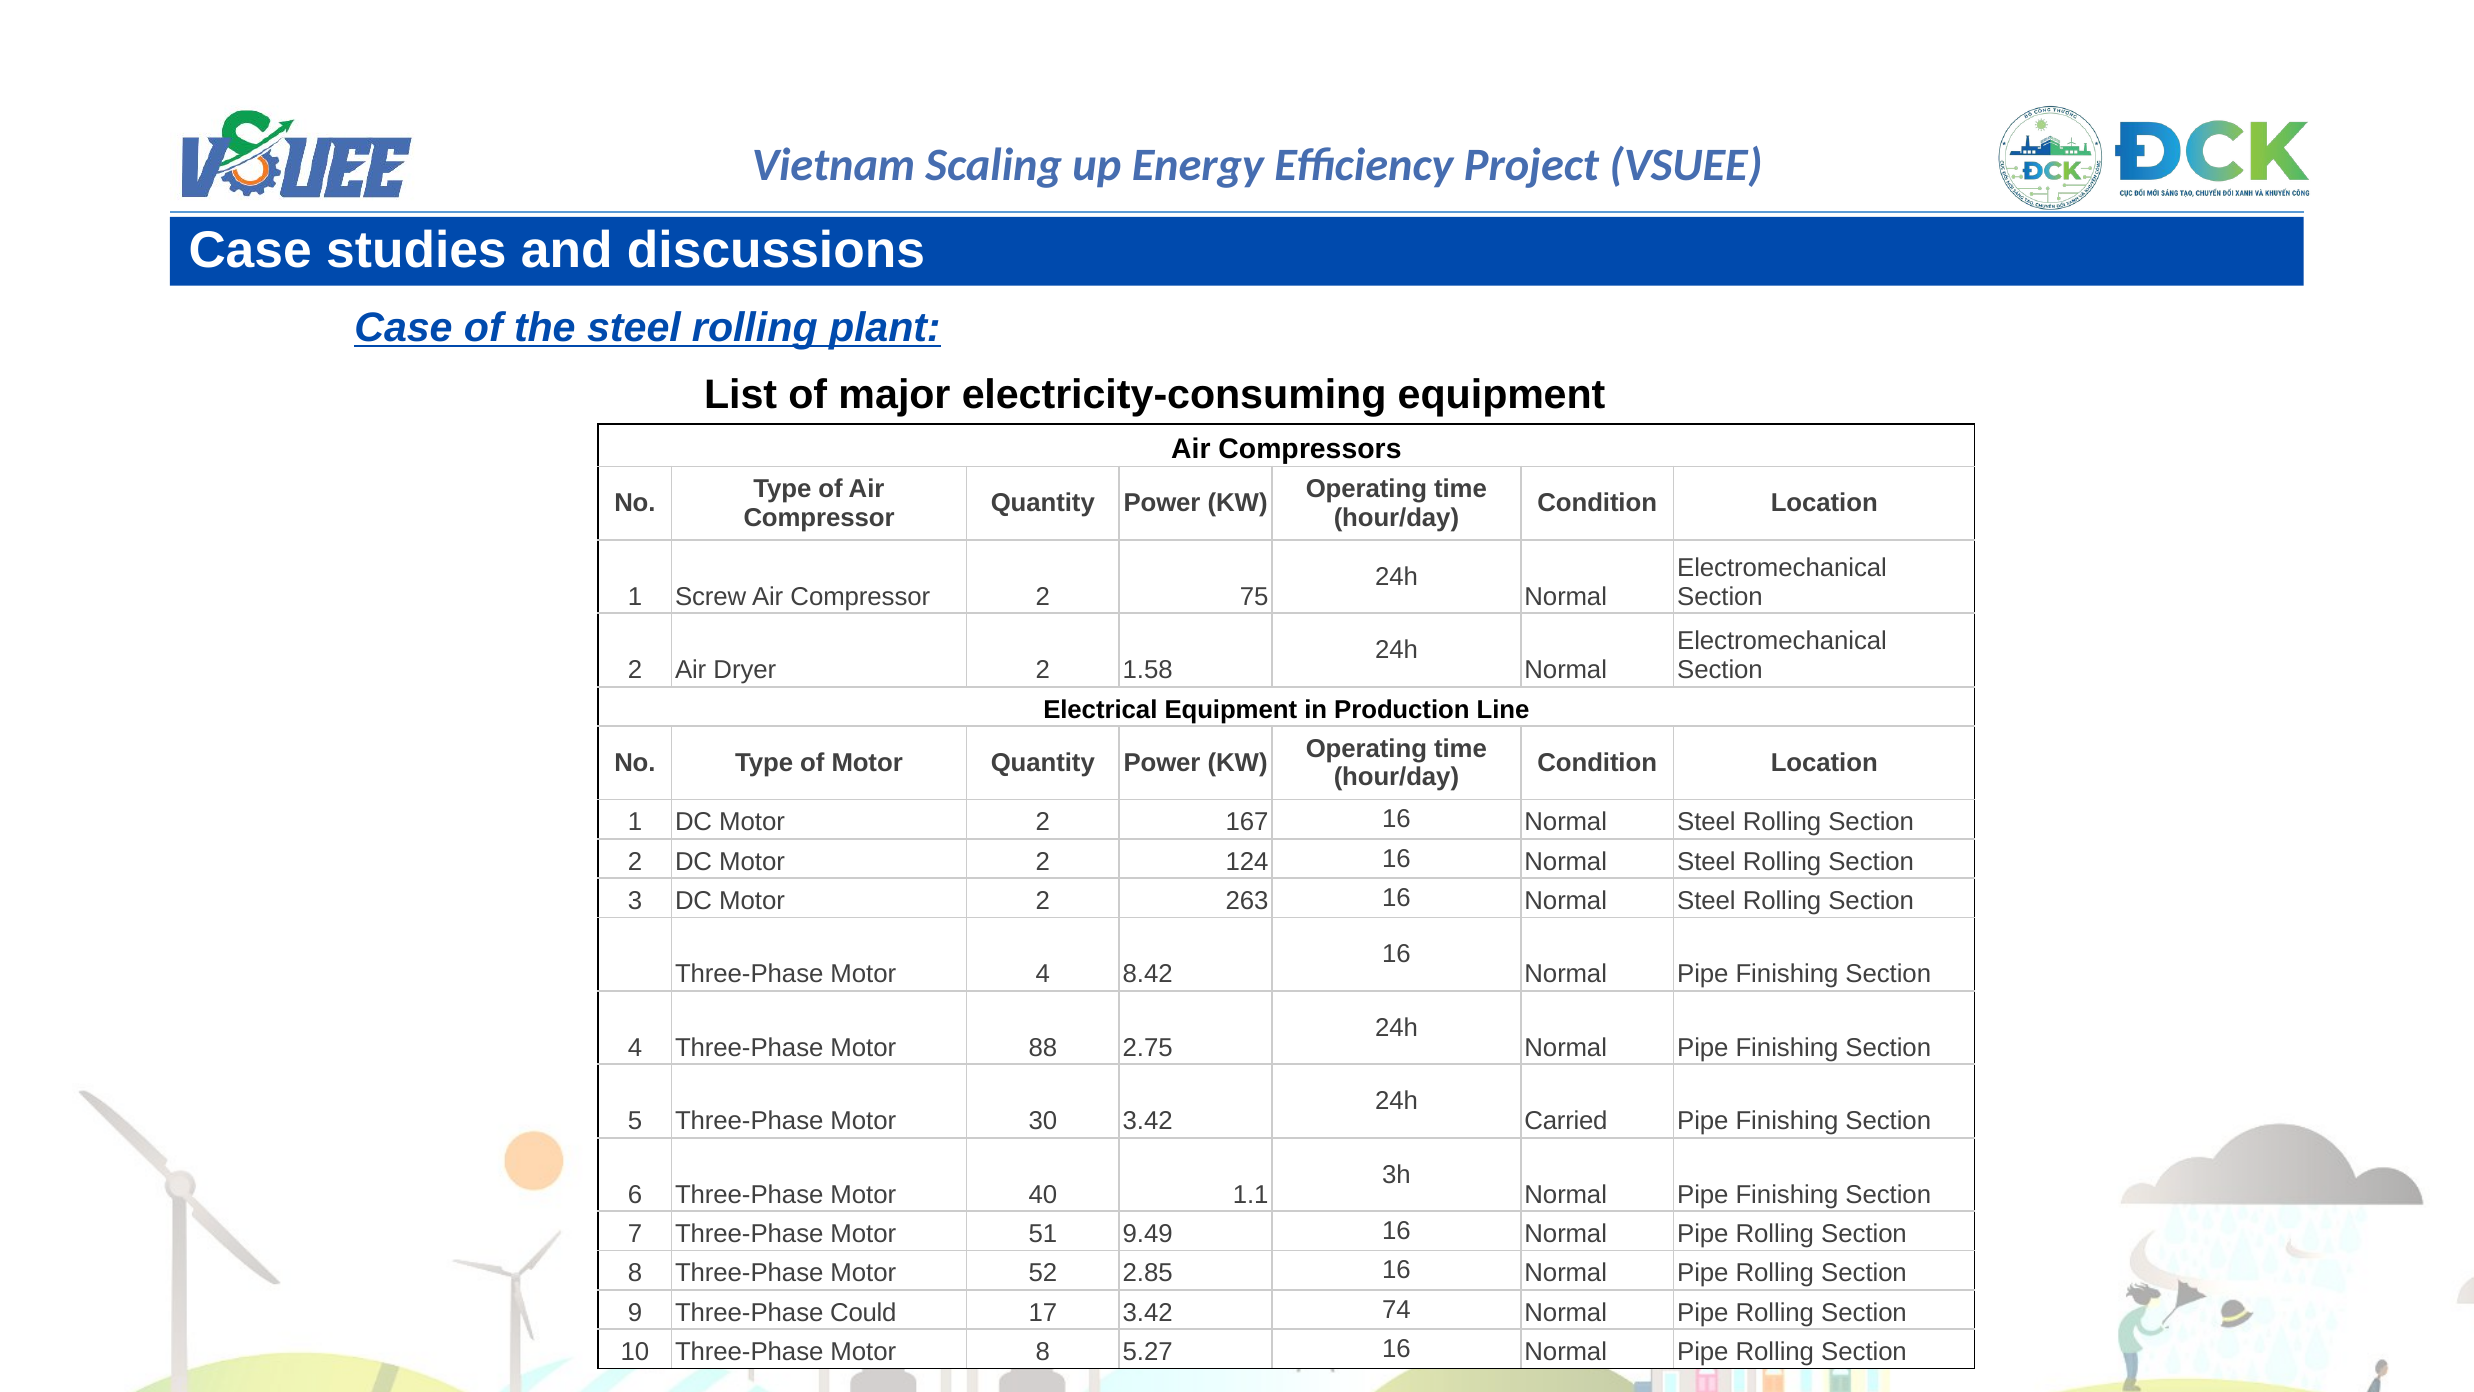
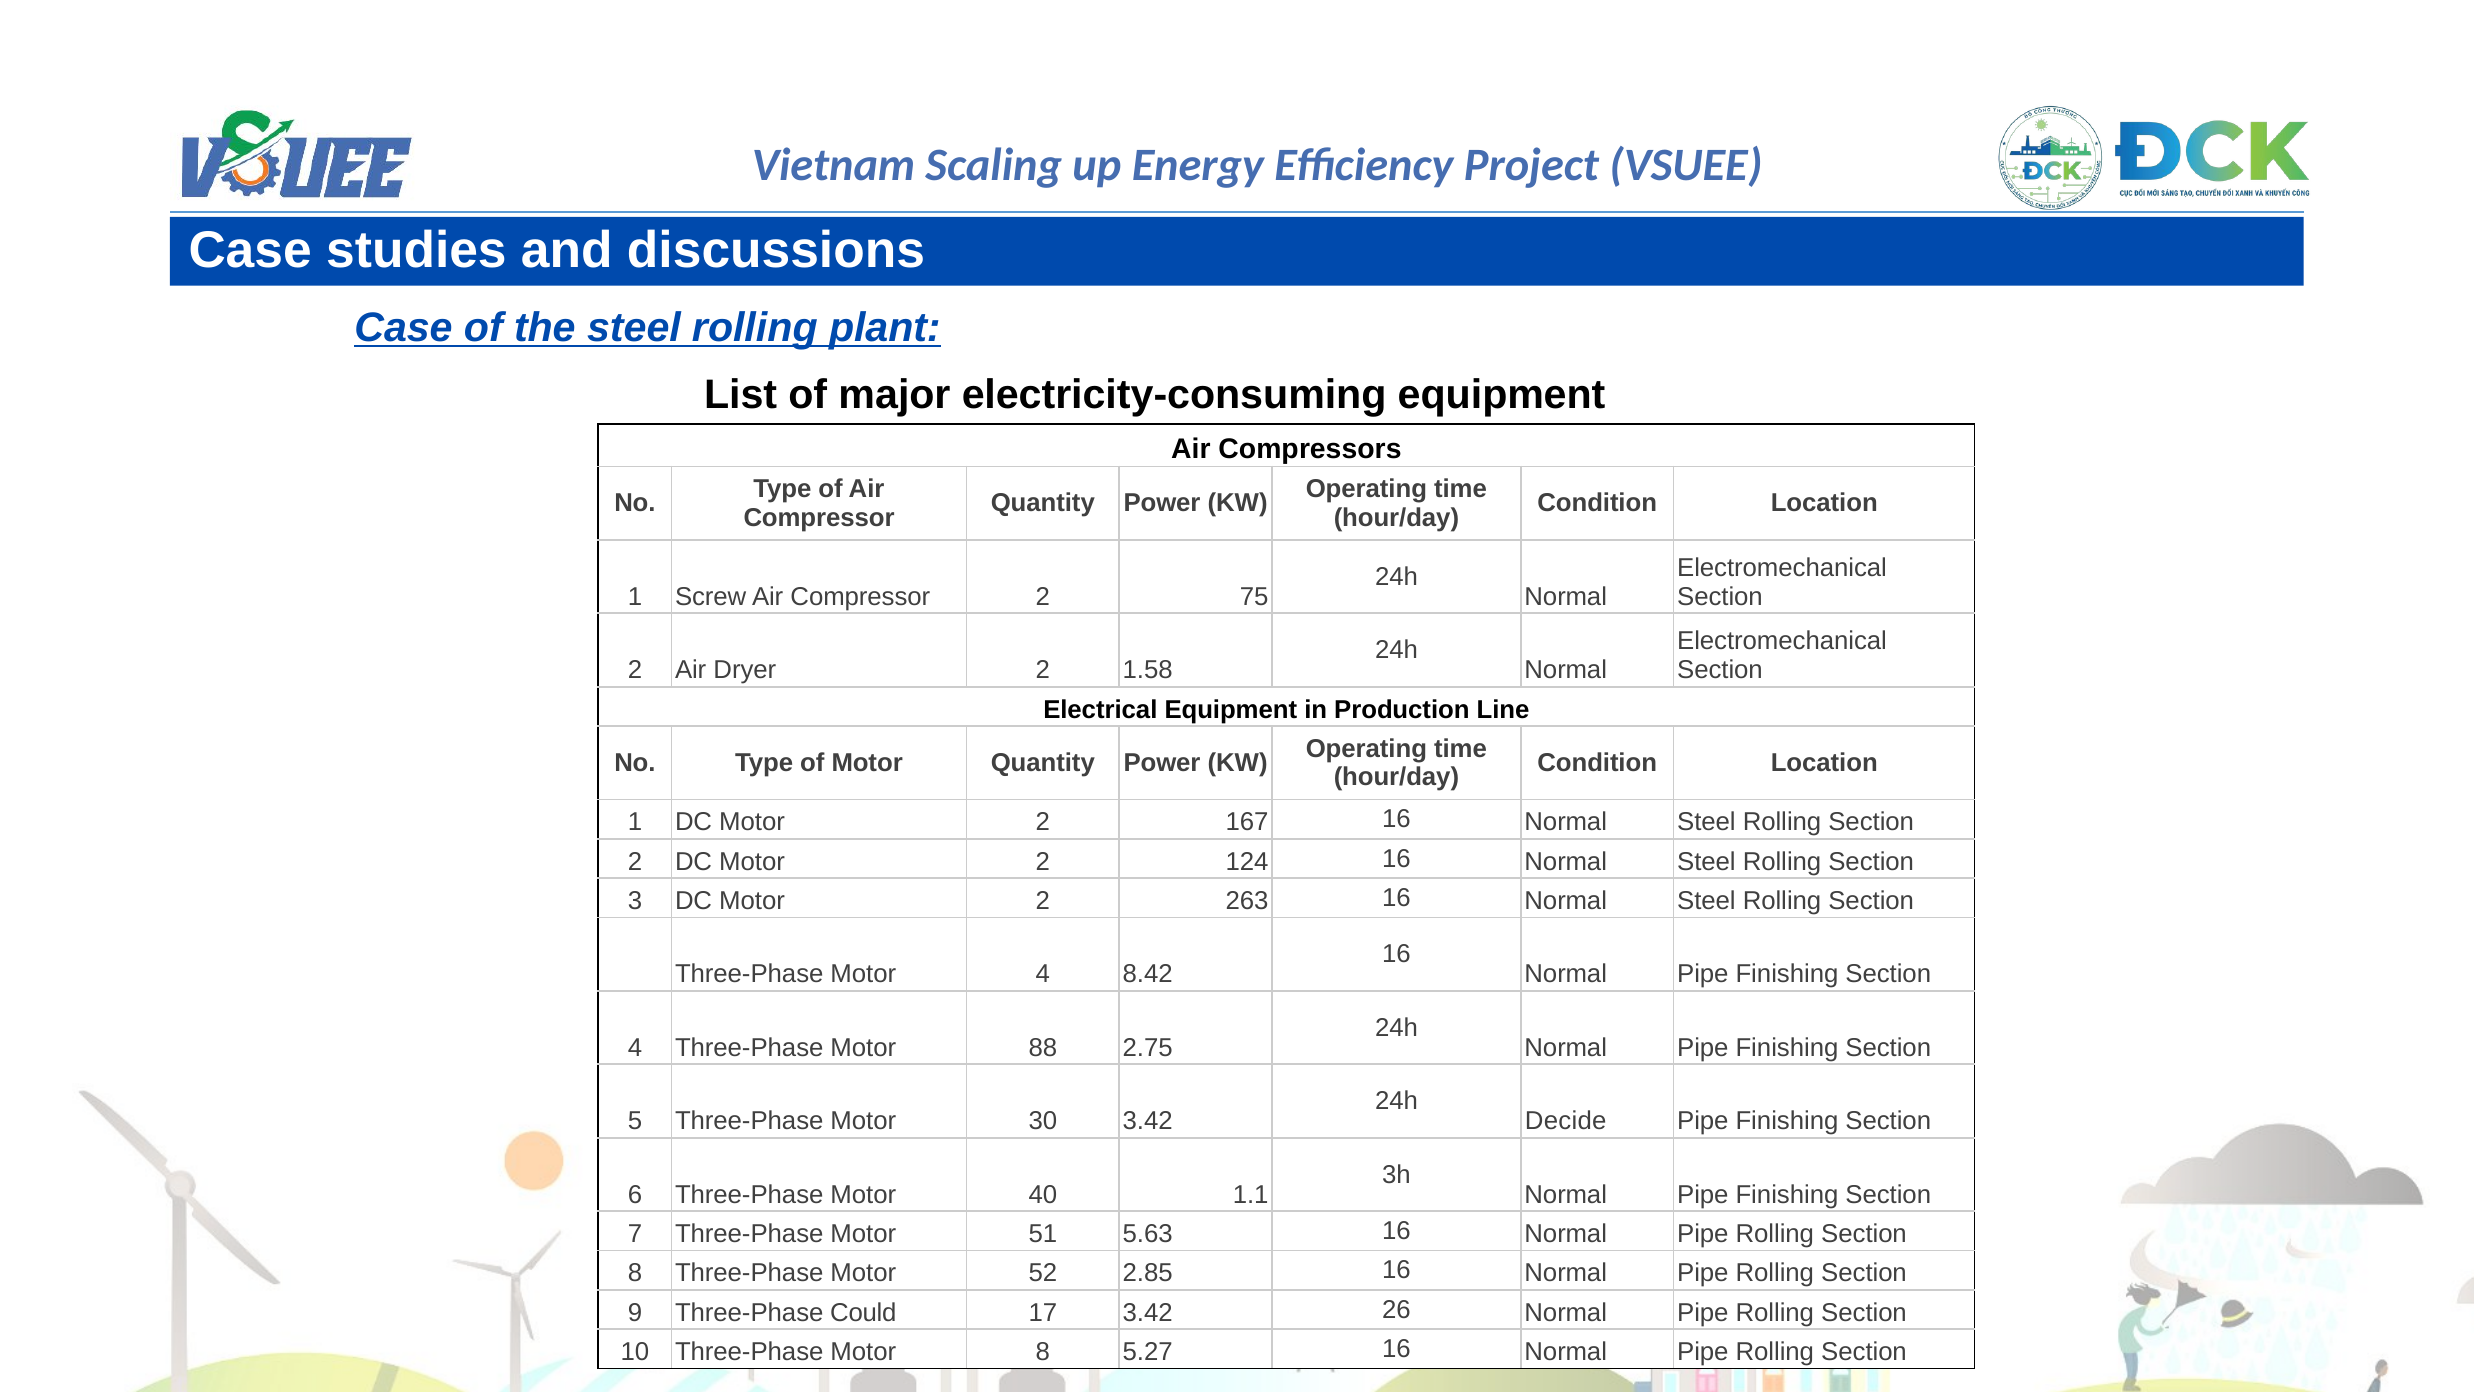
Carried: Carried -> Decide (1566, 1121)
9.49: 9.49 -> 5.63 (1148, 1234)
74: 74 -> 26 (1397, 1309)
